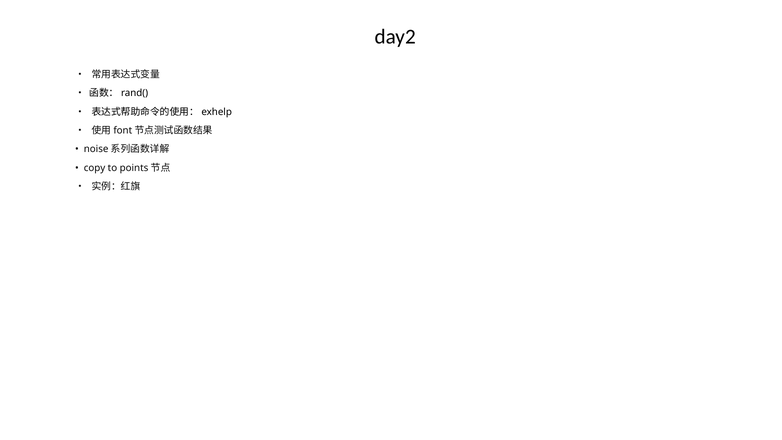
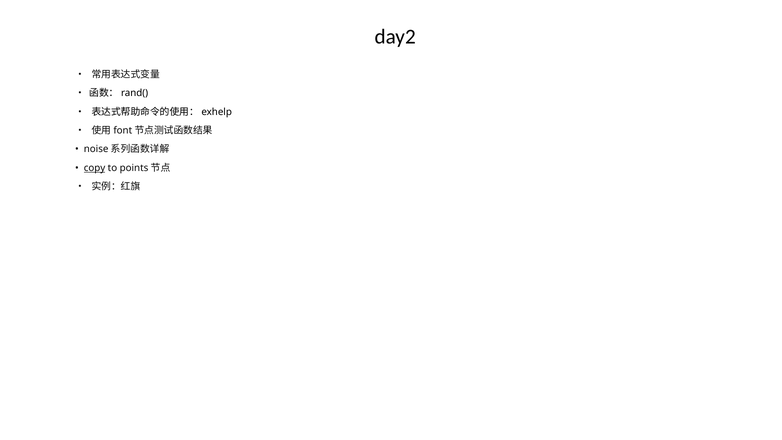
copy underline: none -> present (95, 168)
